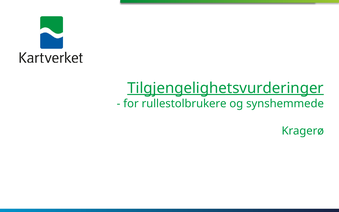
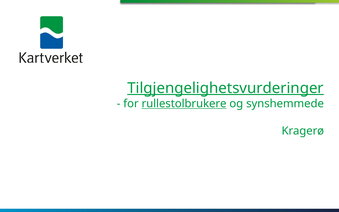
rullestolbrukere underline: none -> present (184, 104)
